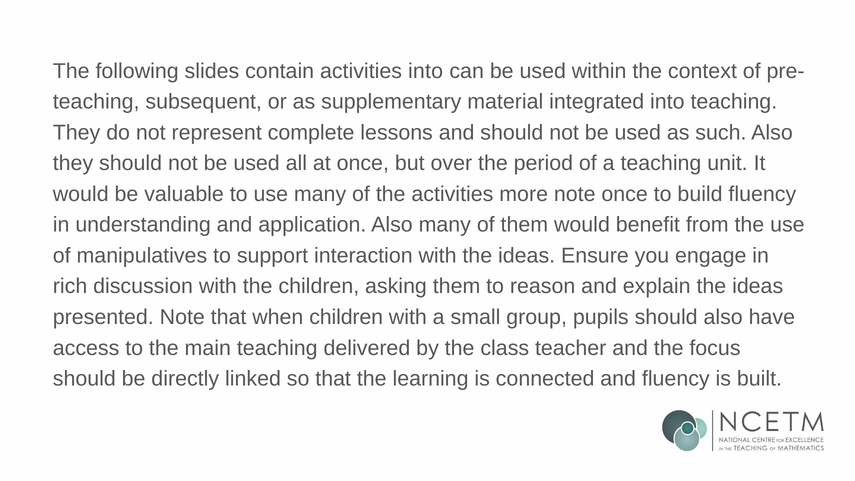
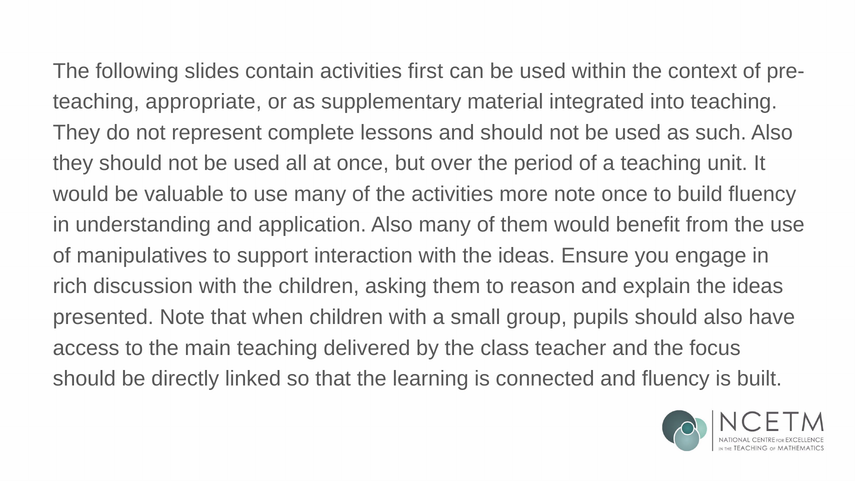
activities into: into -> first (426, 71)
subsequent: subsequent -> appropriate (204, 102)
